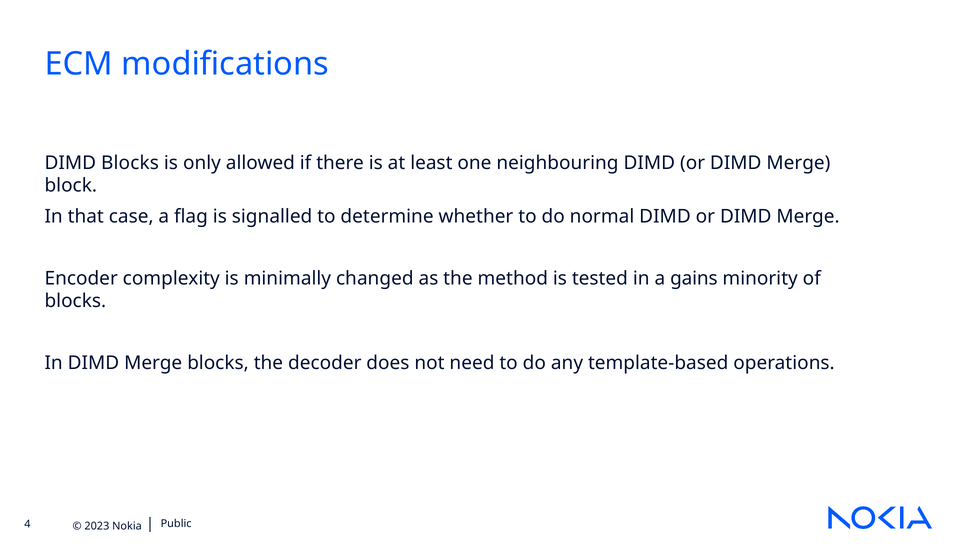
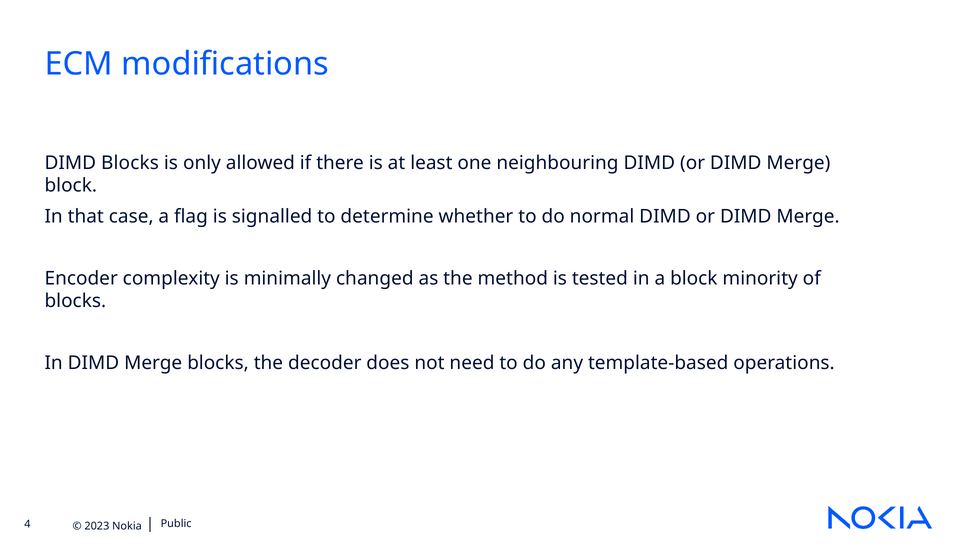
a gains: gains -> block (694, 279)
